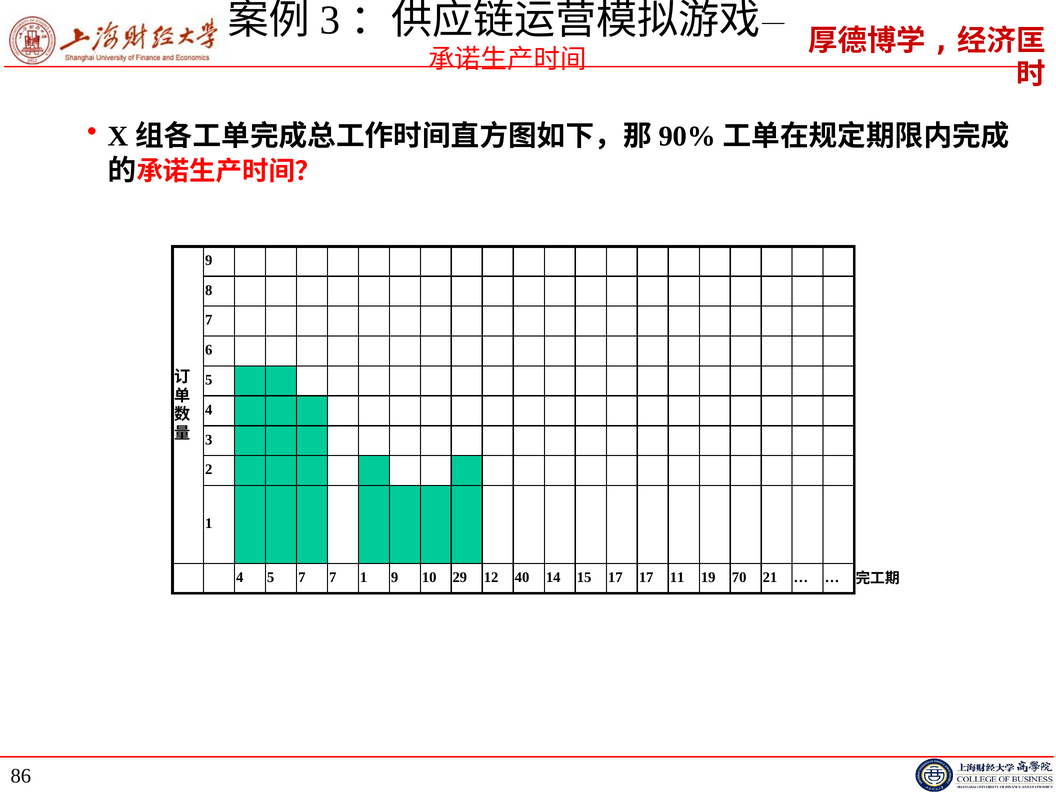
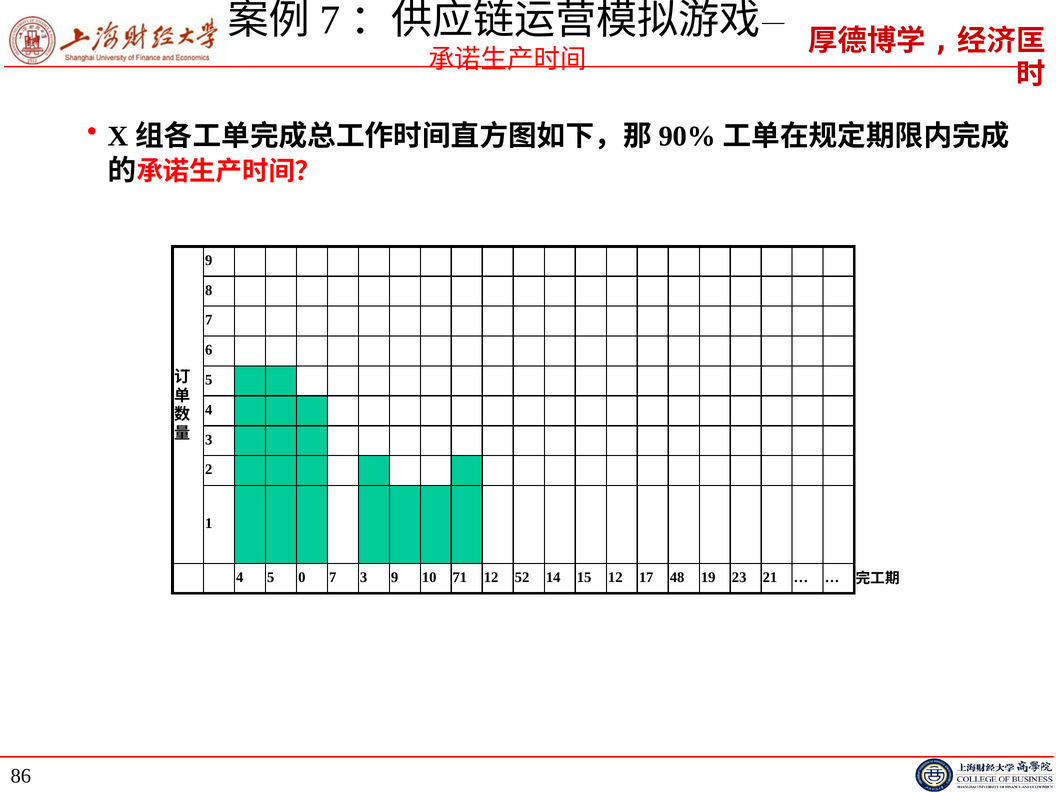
3: 3 -> 7 (330, 20)
5 7: 7 -> 0 (302, 577)
7 1: 1 -> 3 (364, 577)
29: 29 -> 71 (460, 577)
40: 40 -> 52 (522, 577)
15 17: 17 -> 12 (615, 577)
11: 11 -> 48 (677, 577)
70: 70 -> 23 (739, 577)
